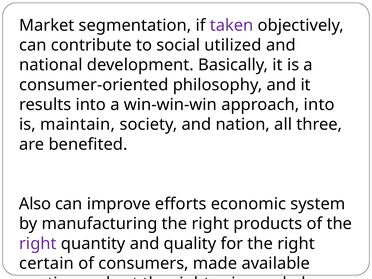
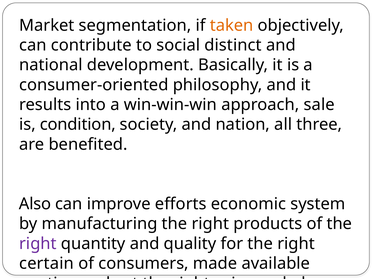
taken colour: purple -> orange (232, 25)
utilized: utilized -> distinct (233, 45)
approach into: into -> sale (319, 105)
maintain: maintain -> condition (78, 125)
